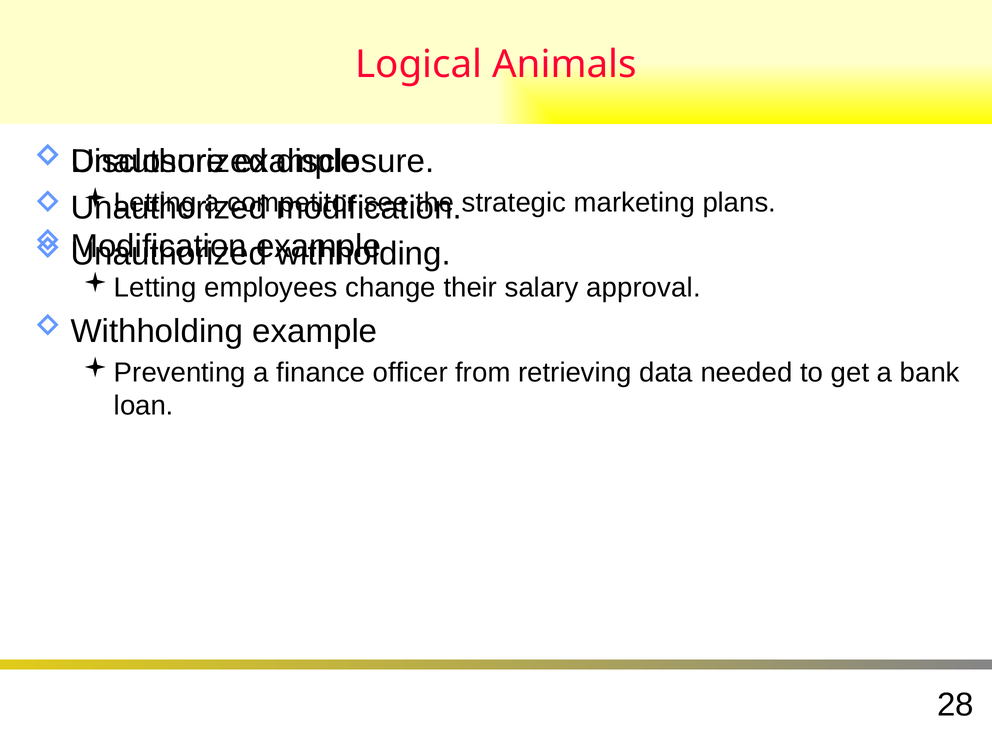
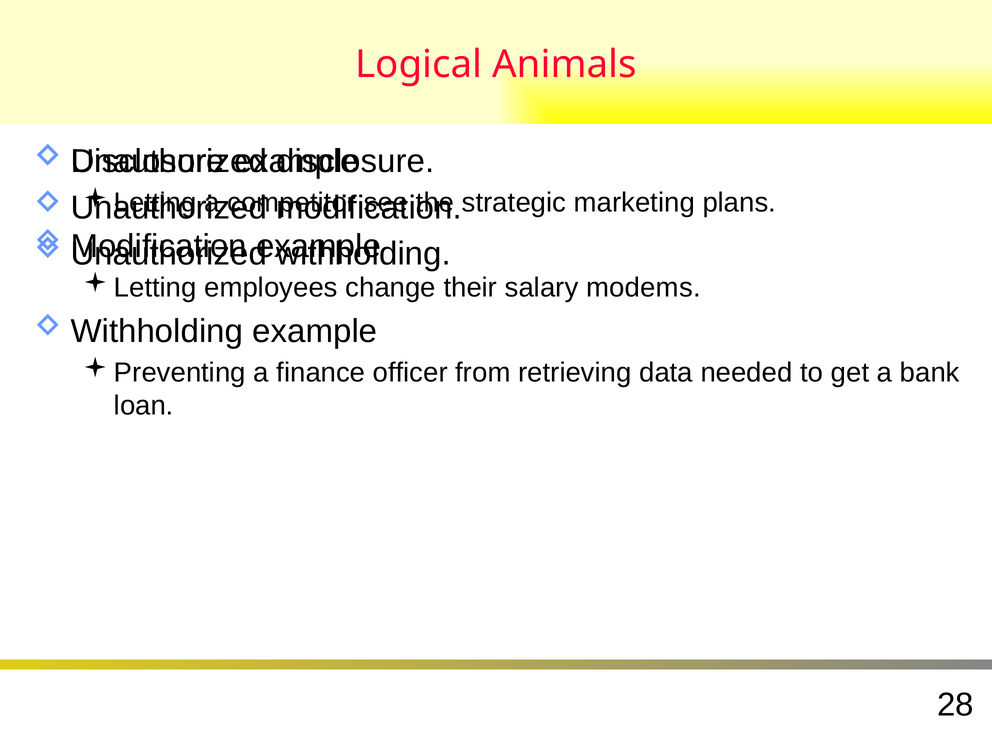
approval: approval -> modems (643, 288)
